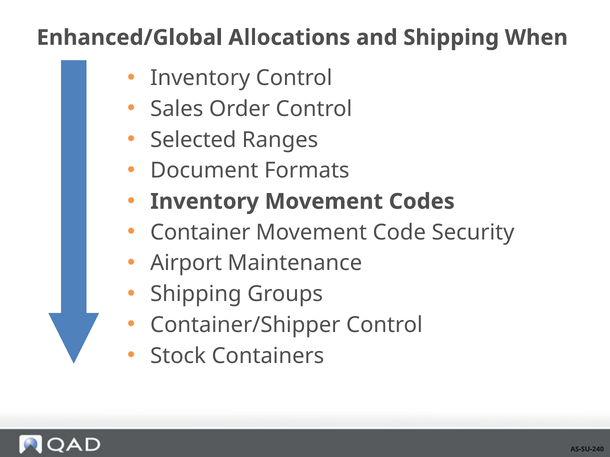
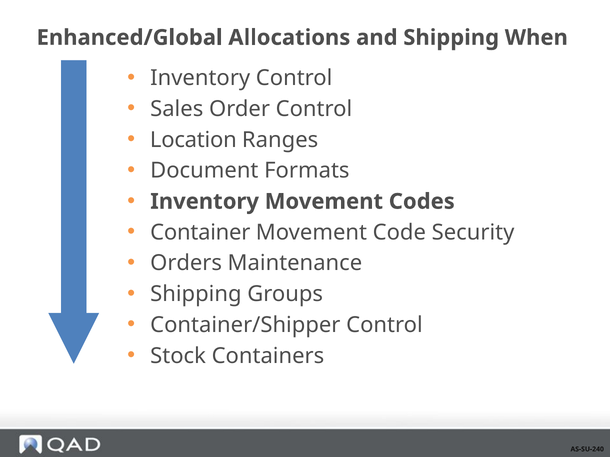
Selected: Selected -> Location (193, 140)
Airport: Airport -> Orders (186, 263)
